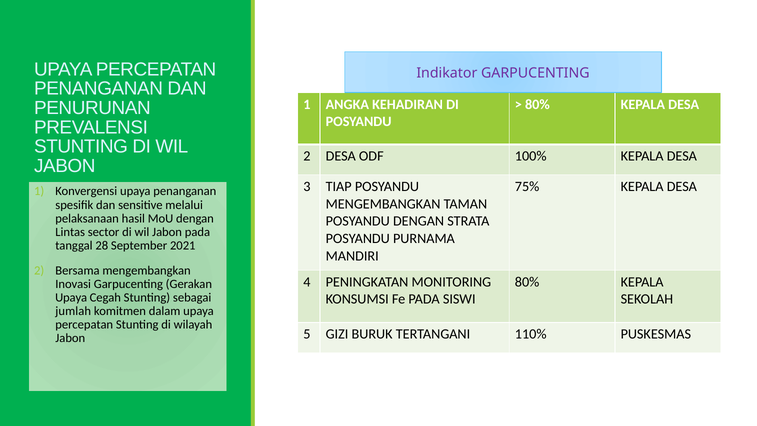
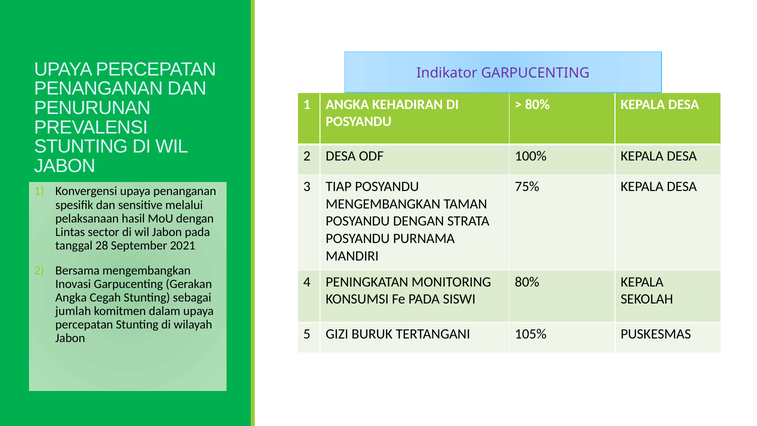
Upaya: Upaya -> Angka (71, 297)
110%: 110% -> 105% (531, 334)
